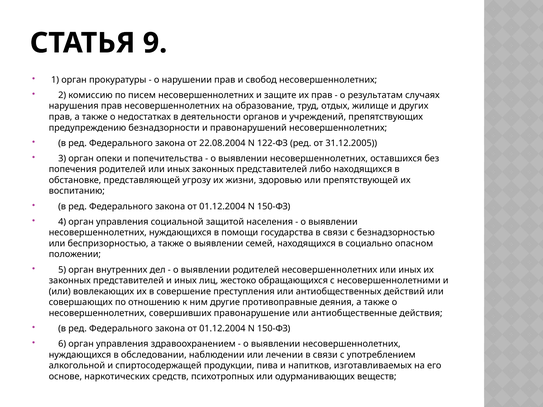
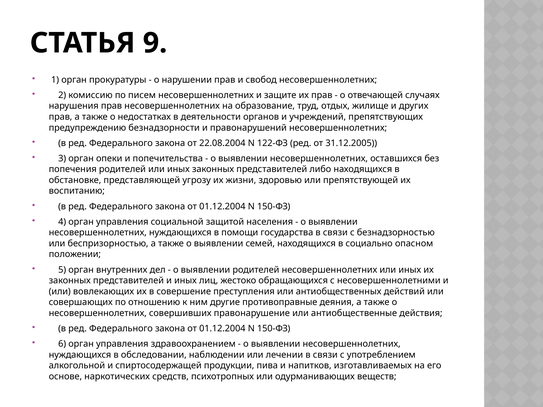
результатам: результатам -> отвечающей (375, 95)
